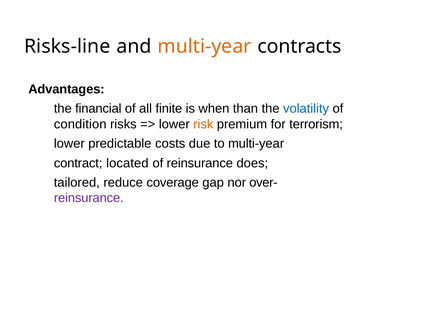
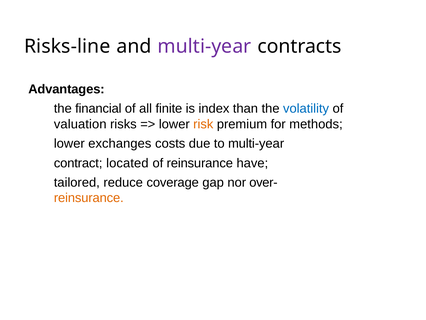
multi-year colour: orange -> purple (204, 46)
when: when -> index (214, 108)
condition: condition -> valuation (80, 124)
terrorism: terrorism -> methods (316, 124)
predictable: predictable -> exchanges (120, 144)
does: does -> have (252, 163)
reinsurance colour: purple -> orange (89, 198)
